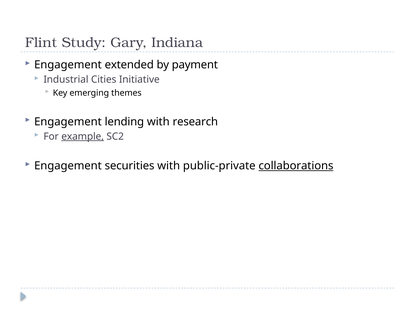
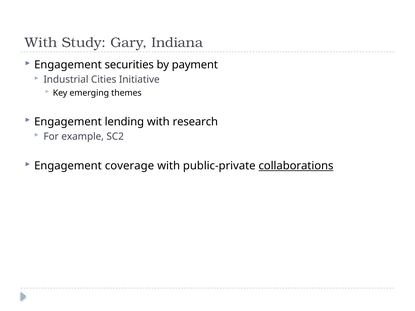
Flint: Flint -> With (41, 42)
extended: extended -> securities (129, 65)
example underline: present -> none (83, 137)
securities: securities -> coverage (129, 166)
